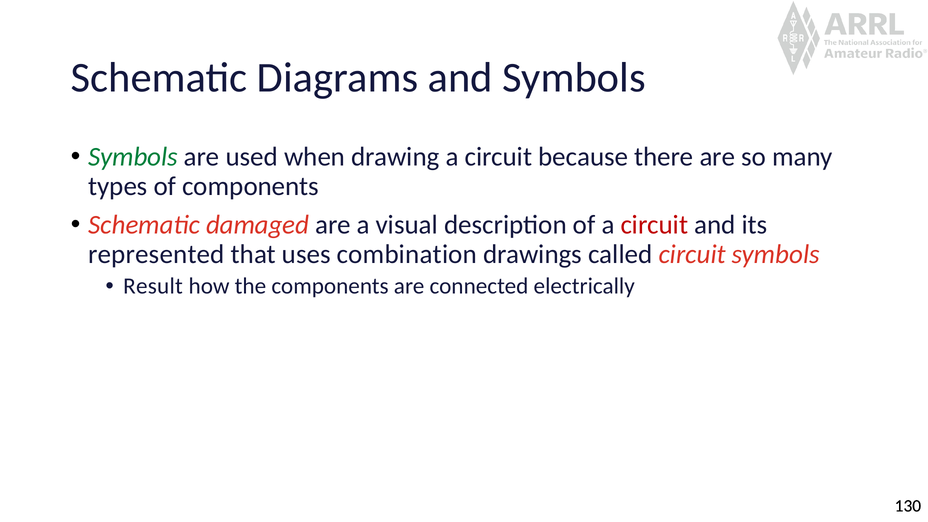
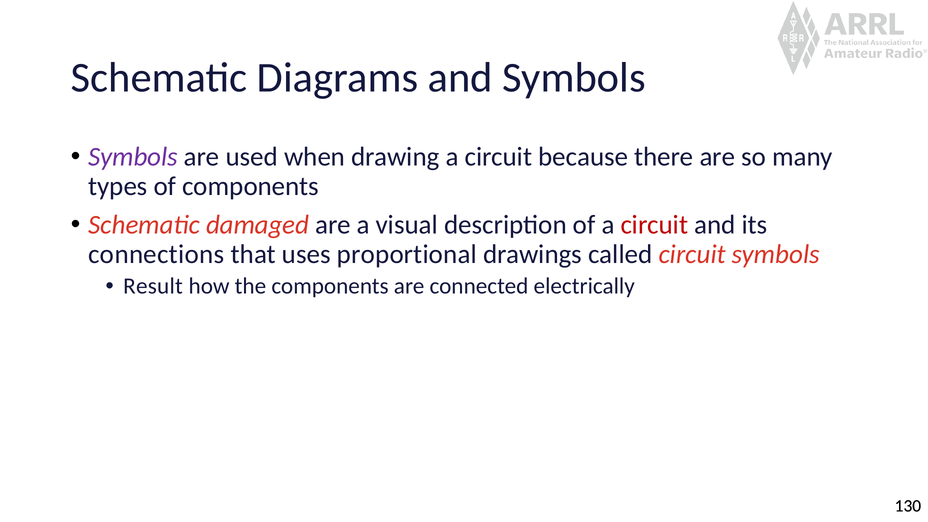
Symbols colour: green -> purple (133, 157)
represented: represented -> connections (156, 254)
combination: combination -> proportional (407, 254)
